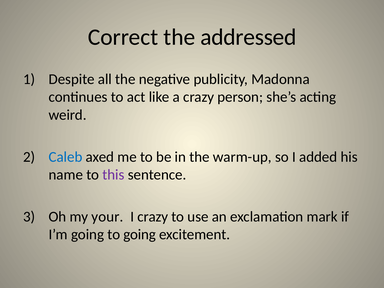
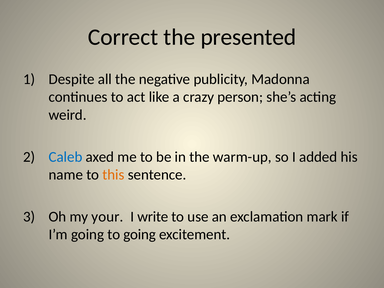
addressed: addressed -> presented (248, 37)
this colour: purple -> orange (113, 175)
I crazy: crazy -> write (153, 217)
